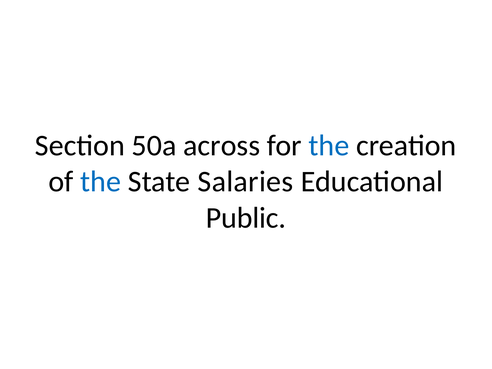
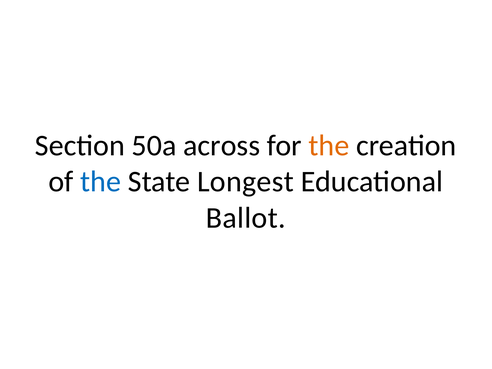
the colour: blue -> orange (329, 146)
Salaries: Salaries -> Longest (245, 182)
Public: Public -> Ballot (246, 218)
